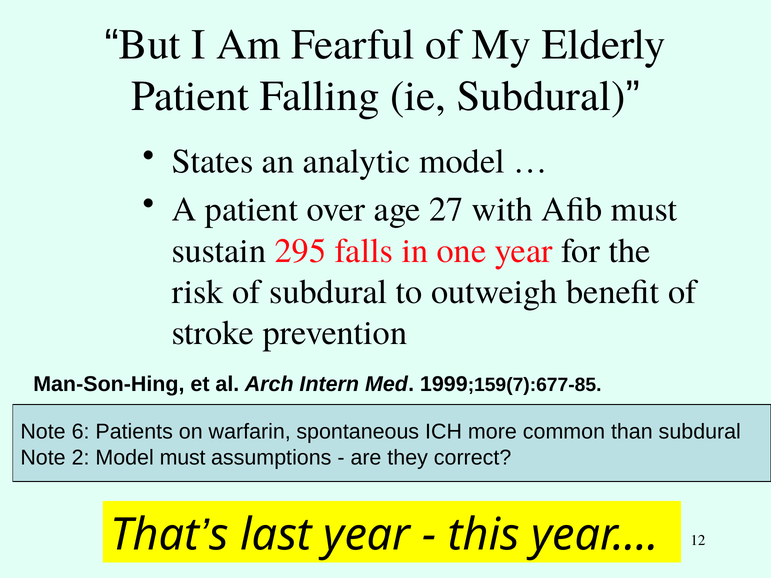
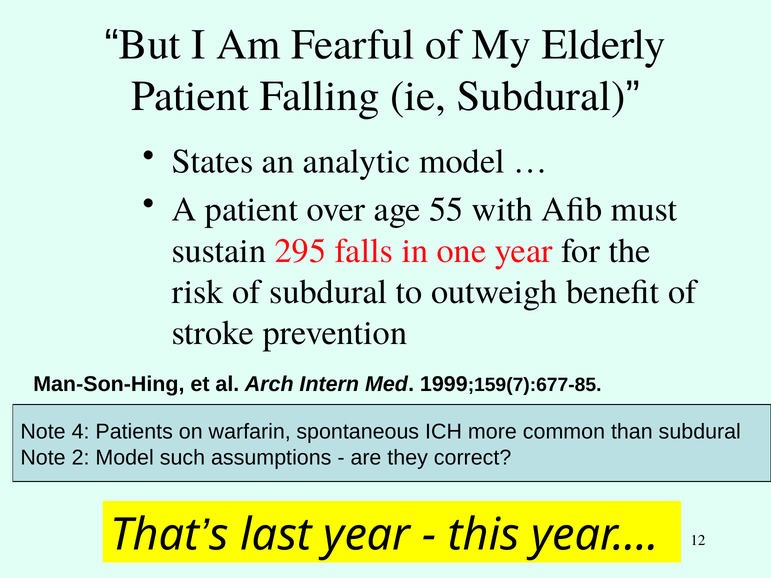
27: 27 -> 55 (446, 210)
6: 6 -> 4 (81, 432)
Model must: must -> such (182, 458)
